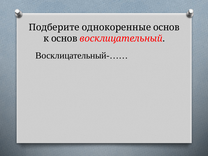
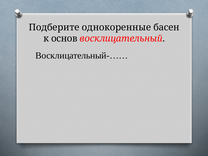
однокоренные основ: основ -> басен (166, 27)
